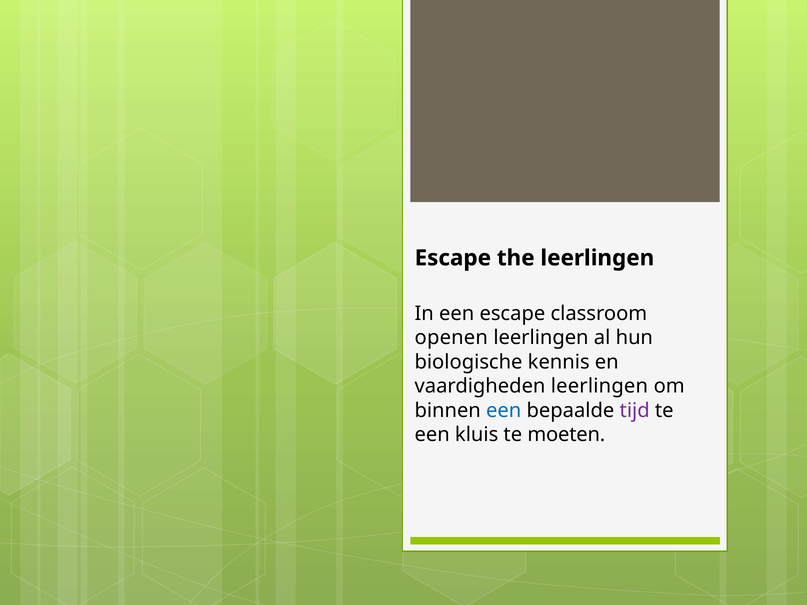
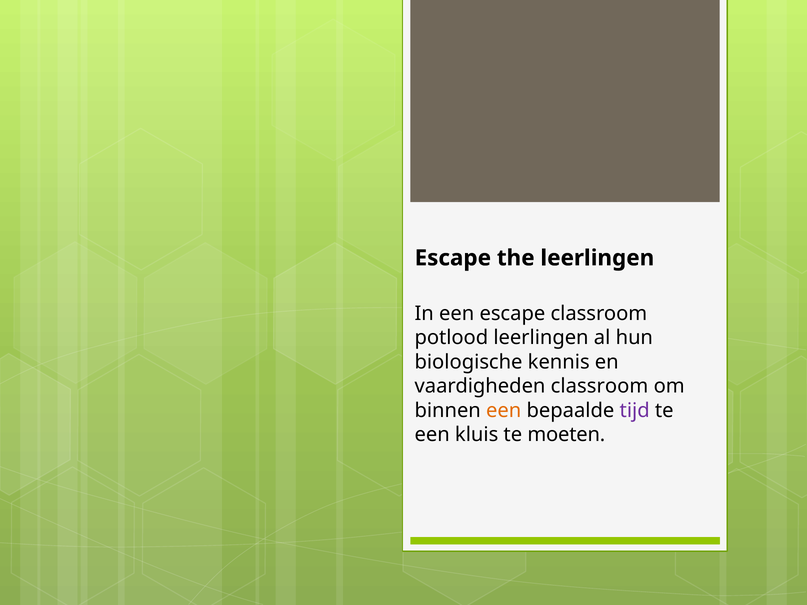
openen: openen -> potlood (451, 338)
vaardigheden leerlingen: leerlingen -> classroom (599, 386)
een colour: blue -> orange (504, 411)
